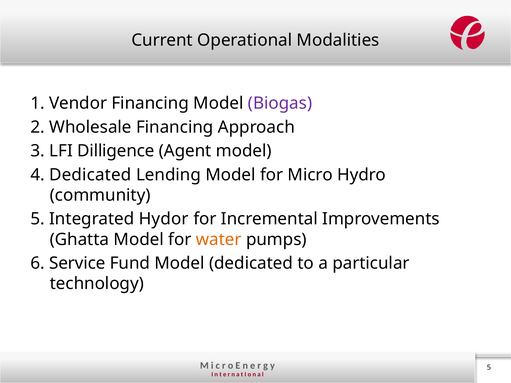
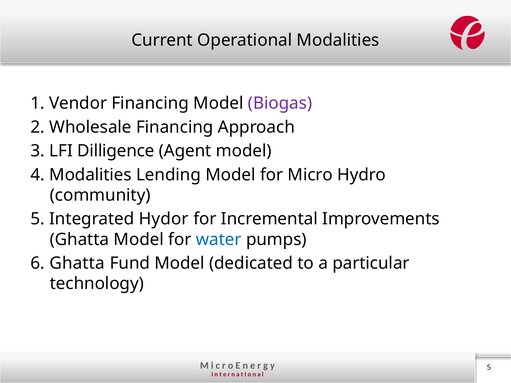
4 Dedicated: Dedicated -> Modalities (90, 175)
water colour: orange -> blue (219, 240)
6 Service: Service -> Ghatta (77, 263)
